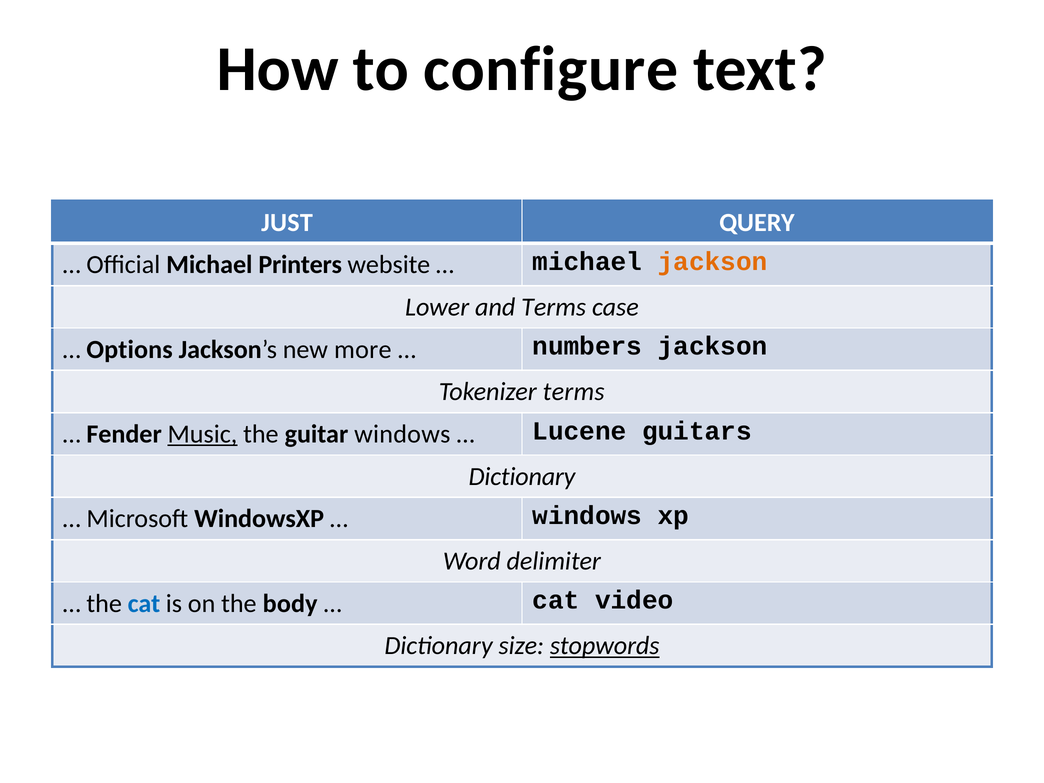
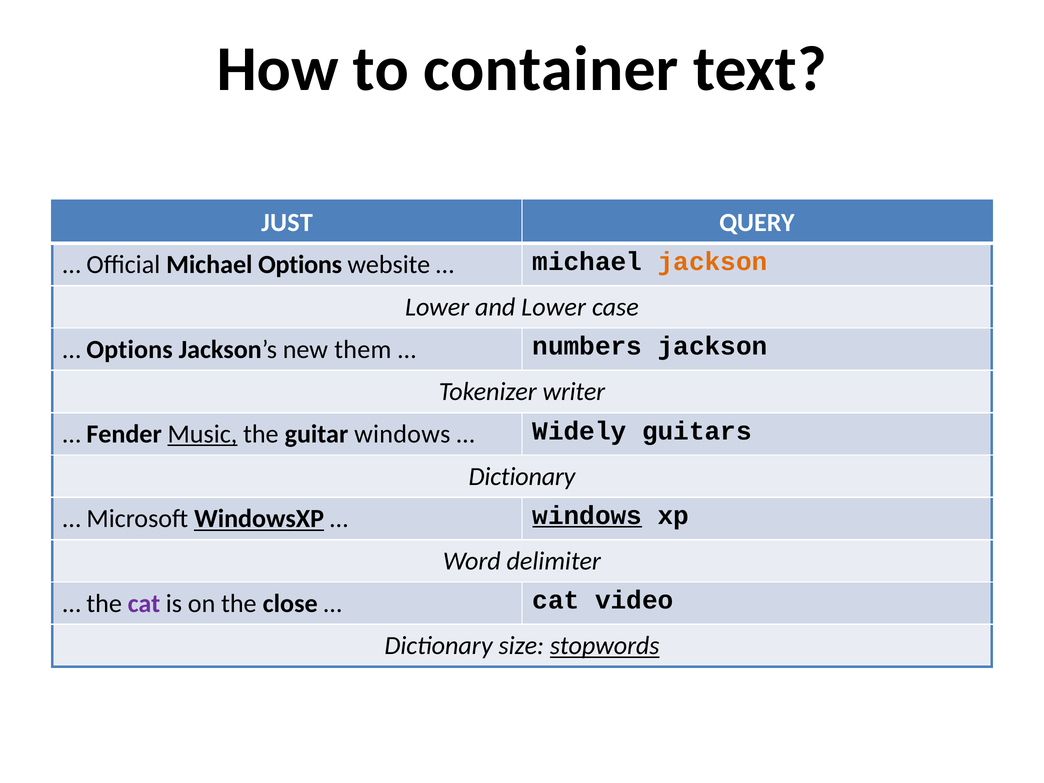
configure: configure -> container (551, 69)
Michael Printers: Printers -> Options (300, 265)
and Terms: Terms -> Lower (554, 307)
more: more -> them (363, 349)
Tokenizer terms: terms -> writer (574, 392)
Lucene: Lucene -> Widely (579, 431)
WindowsXP underline: none -> present (259, 519)
windows underline: none -> present (587, 516)
cat colour: blue -> purple (144, 603)
body: body -> close (290, 603)
